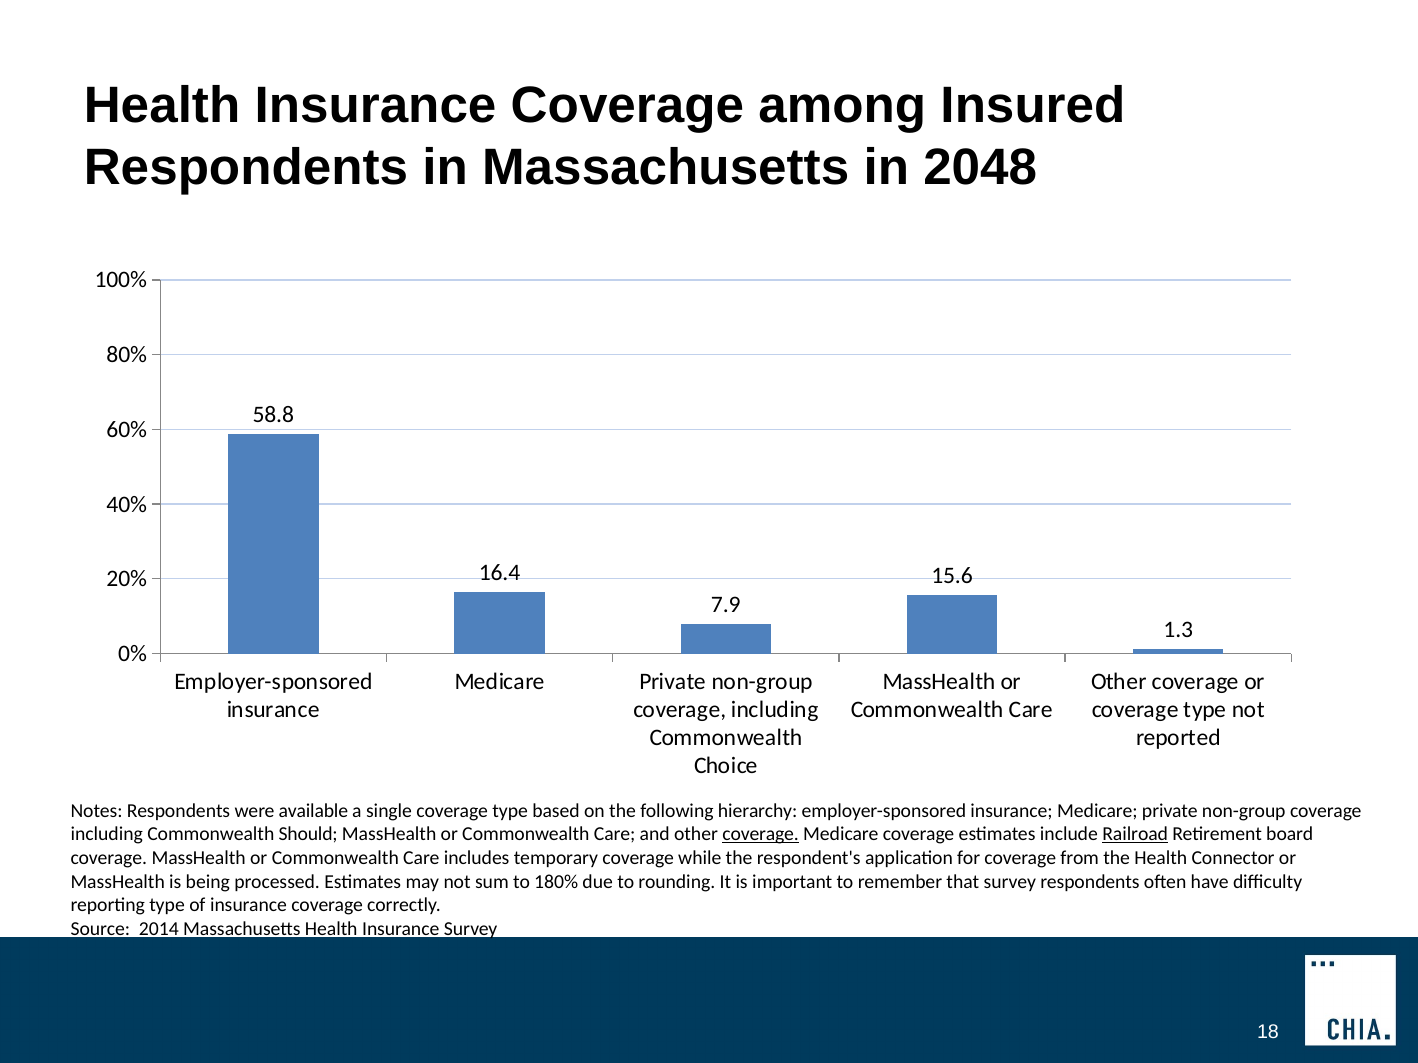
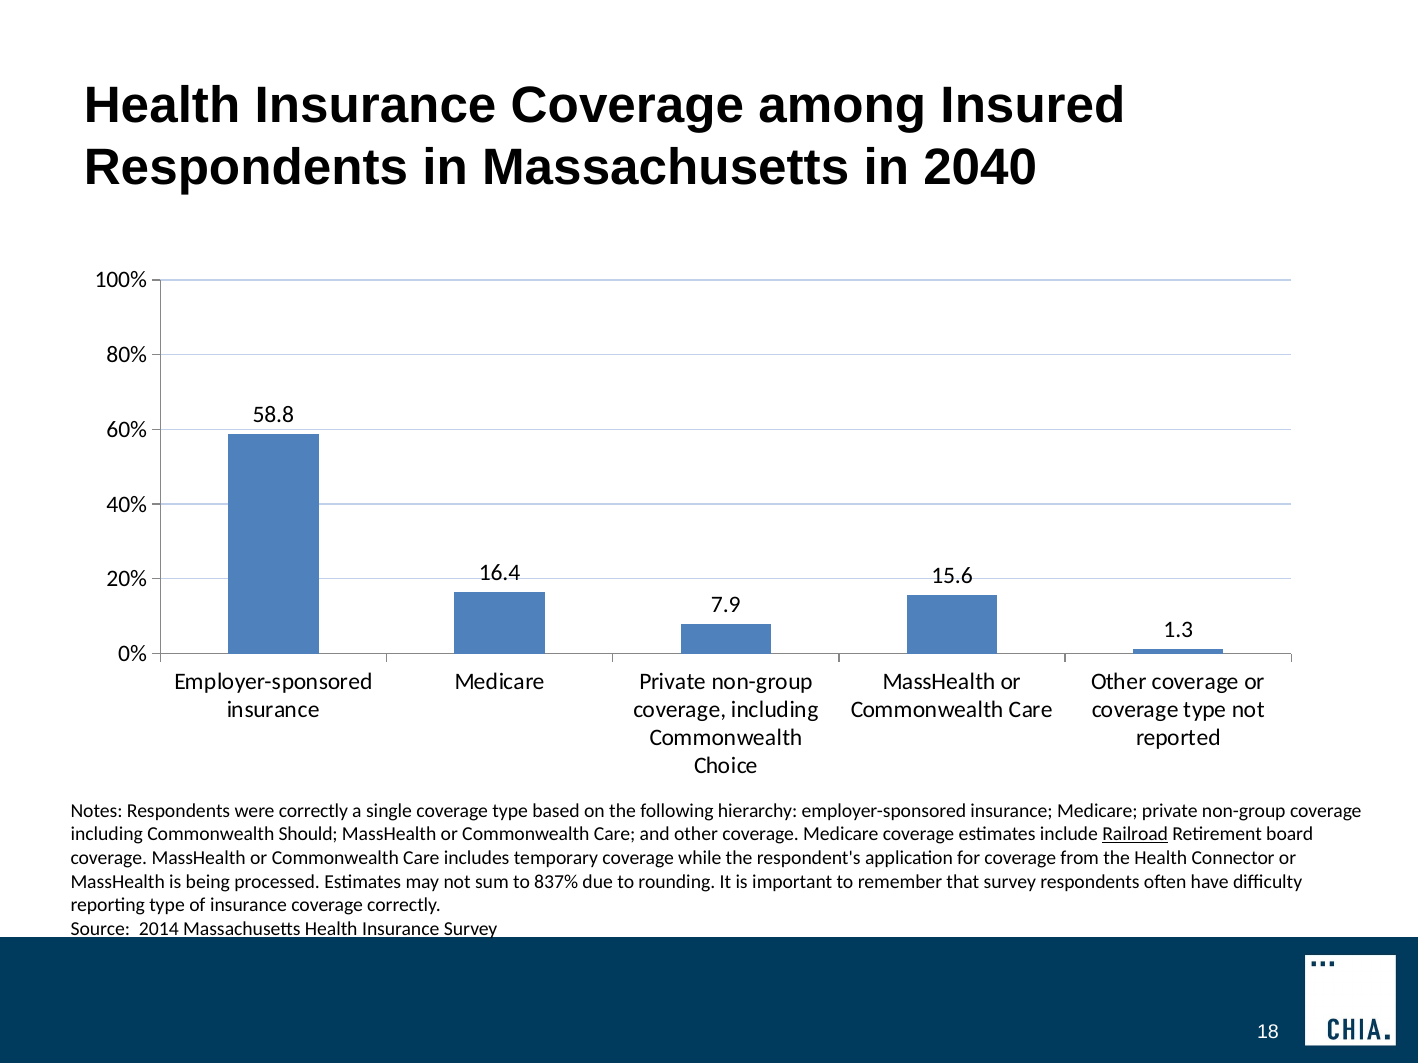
2048: 2048 -> 2040 (980, 168)
were available: available -> correctly (313, 811)
coverage underline: present -> none (761, 835)
180%: 180% -> 837% (556, 882)
